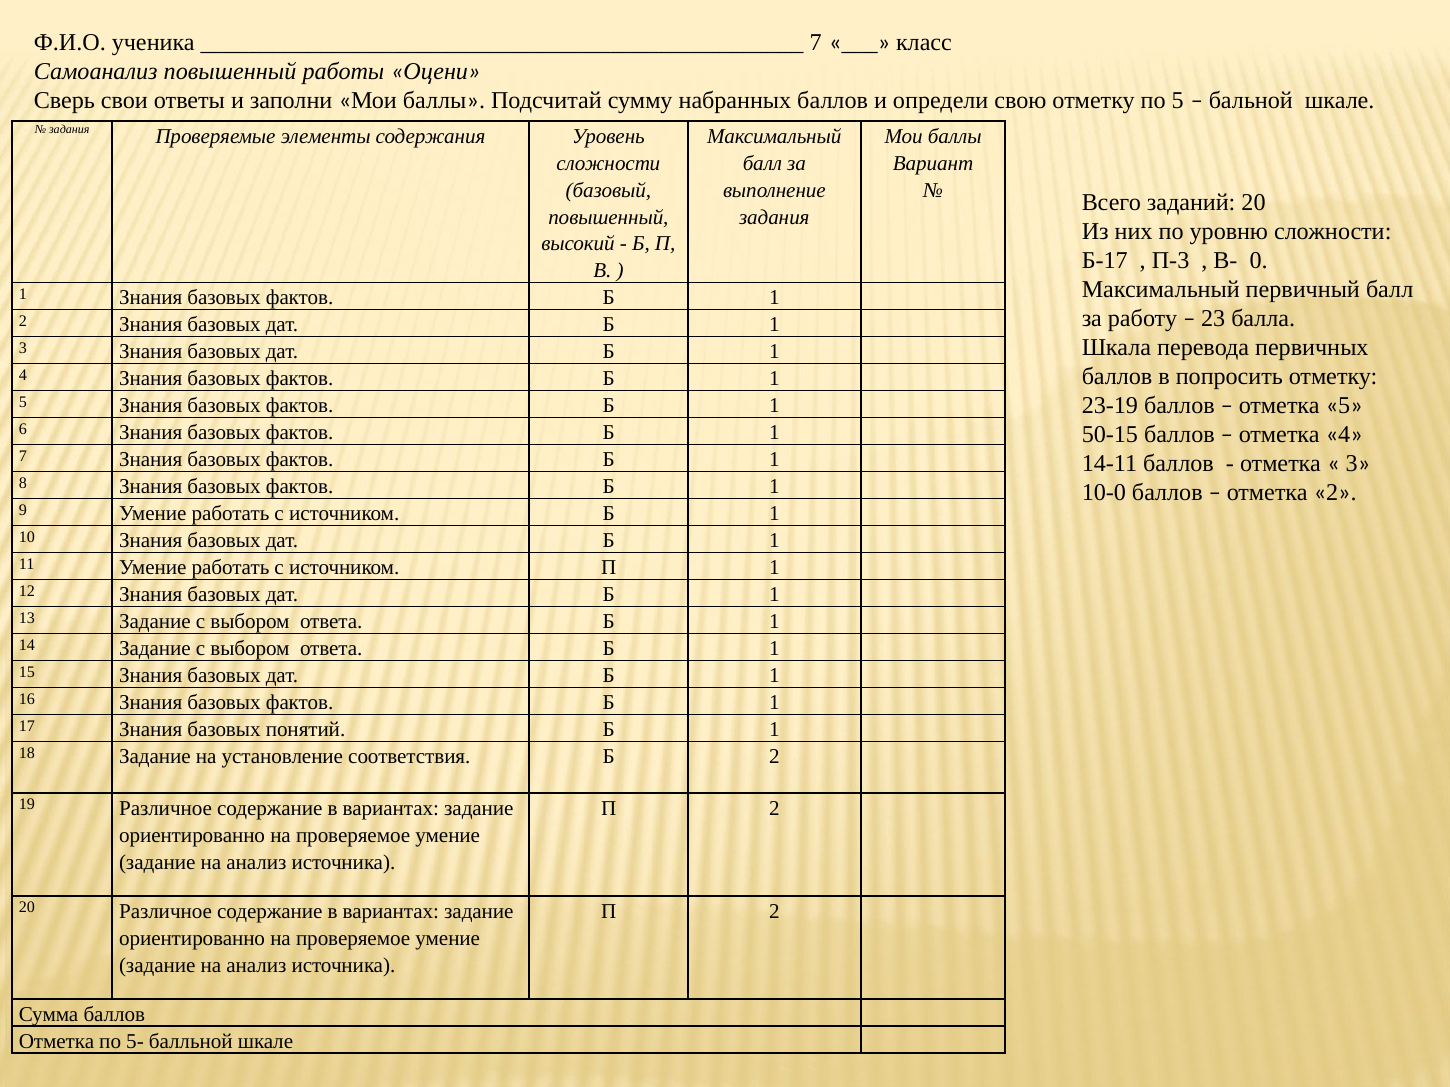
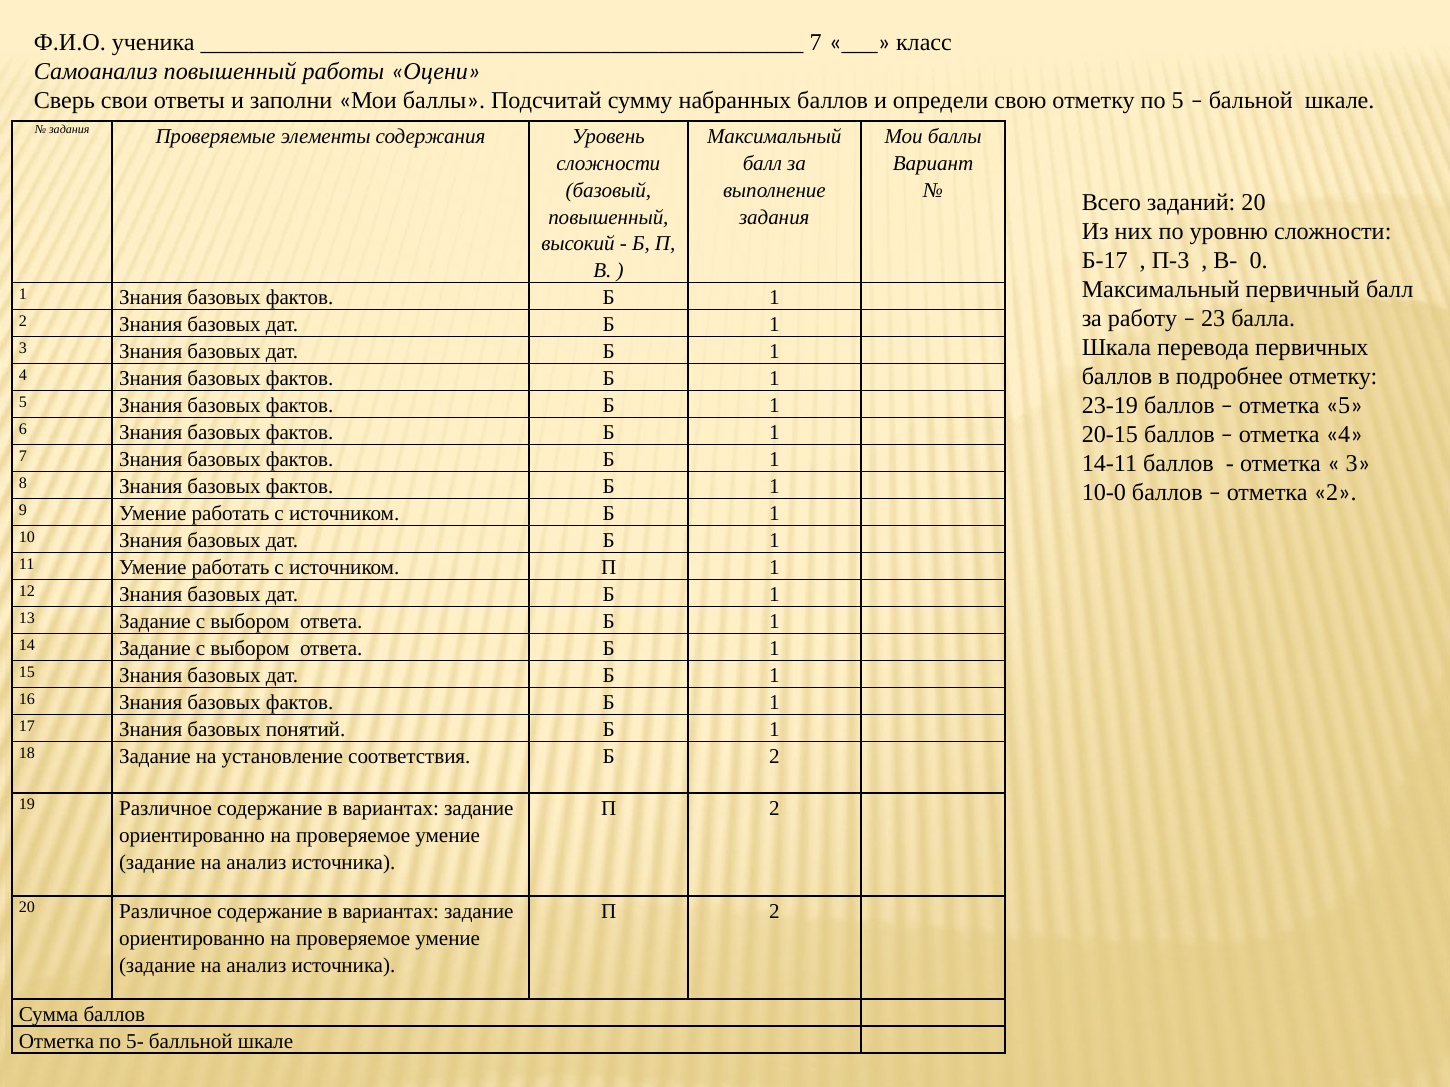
попросить: попросить -> подробнее (1229, 377)
50-15: 50-15 -> 20-15 (1110, 435)
